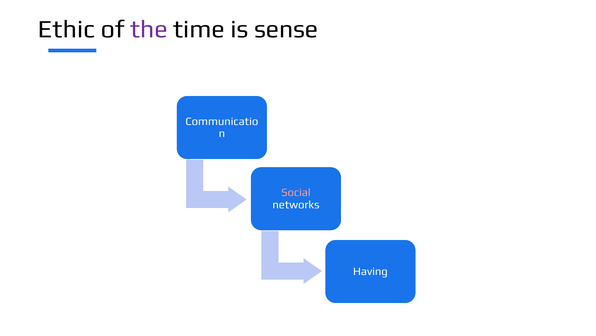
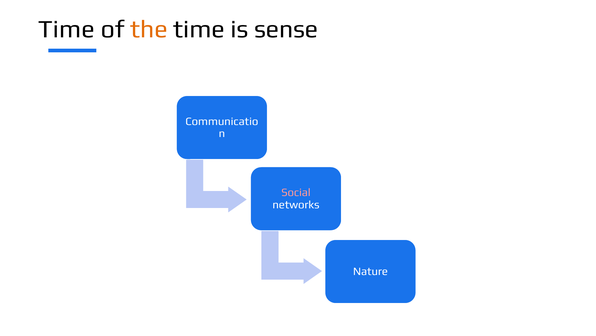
Ethic: Ethic -> Time (66, 29)
the colour: purple -> orange (149, 29)
Having: Having -> Nature (370, 271)
